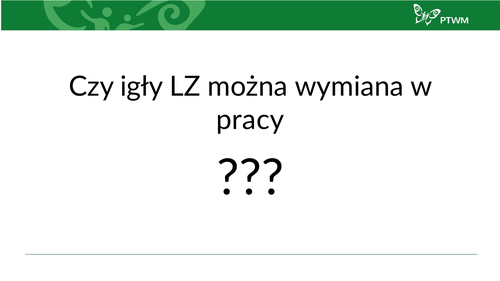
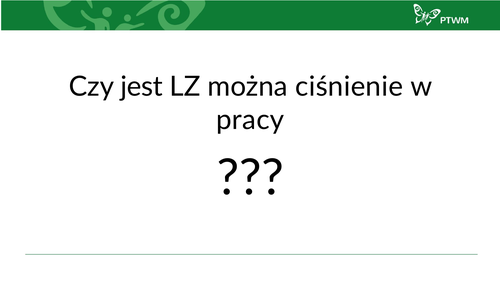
igły: igły -> jest (142, 87)
wymiana: wymiana -> ciśnienie (349, 87)
